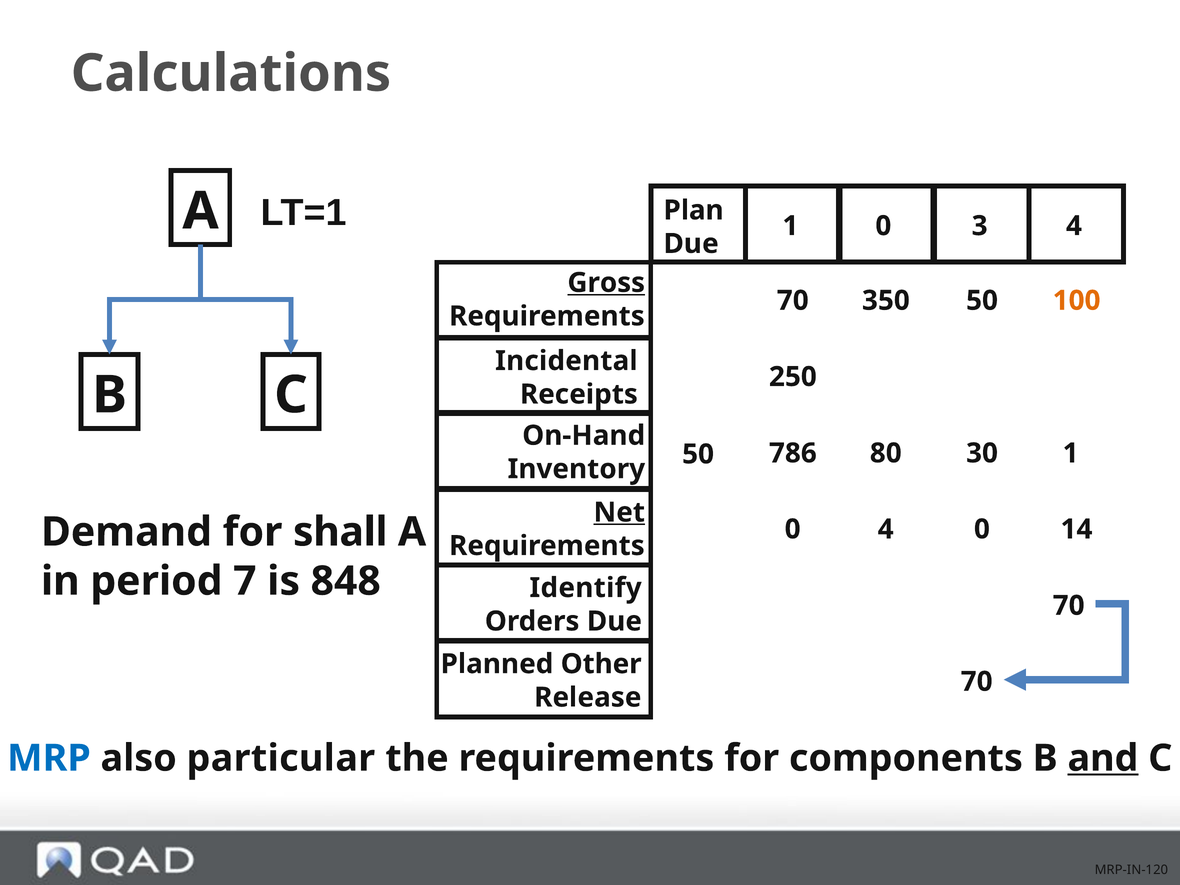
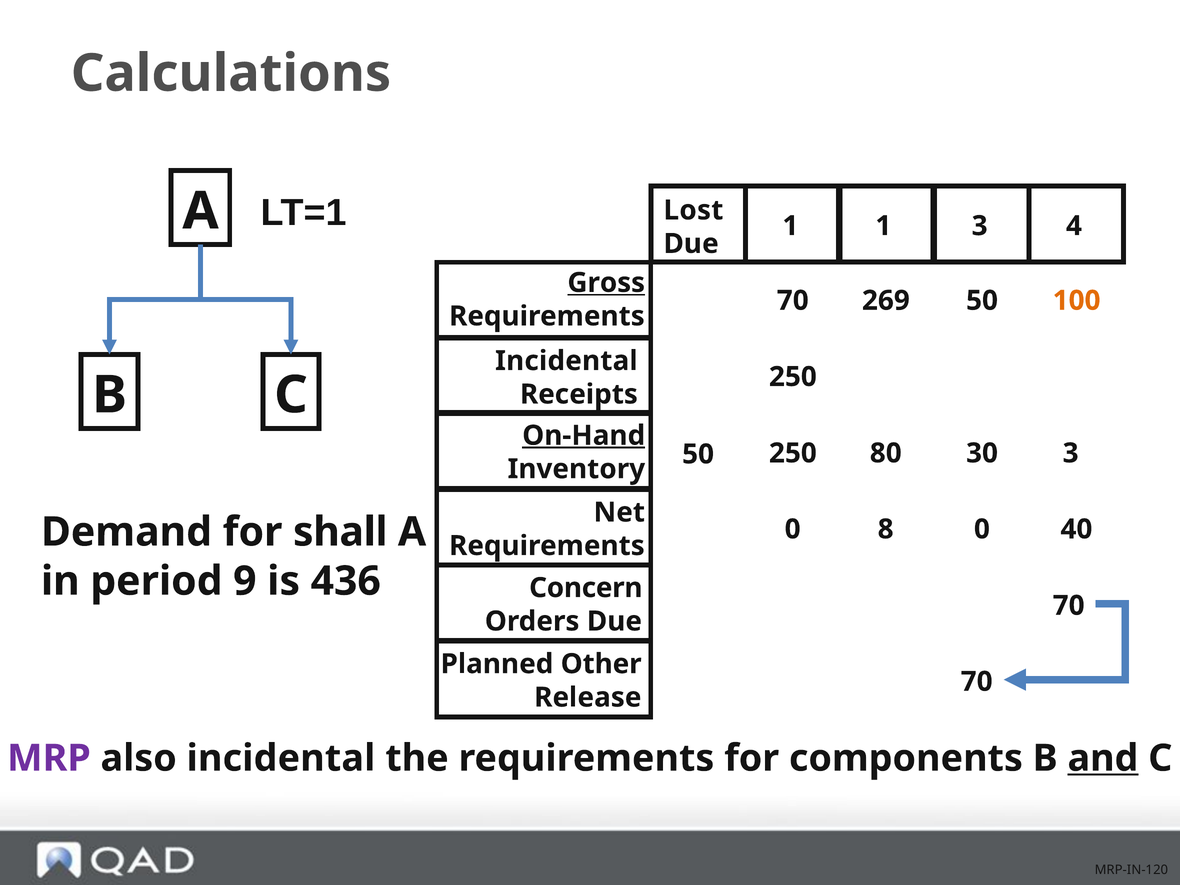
Plan: Plan -> Lost (693, 210)
1 0: 0 -> 1 (883, 226)
350: 350 -> 269 (886, 301)
On-Hand underline: none -> present (584, 436)
50 786: 786 -> 250 (793, 453)
30 1: 1 -> 3 (1071, 453)
Net underline: present -> none (619, 512)
0 4: 4 -> 8 (886, 529)
14: 14 -> 40 (1076, 529)
7: 7 -> 9 (245, 581)
848: 848 -> 436 (346, 581)
Identify: Identify -> Concern (586, 588)
MRP colour: blue -> purple (49, 758)
also particular: particular -> incidental (281, 758)
